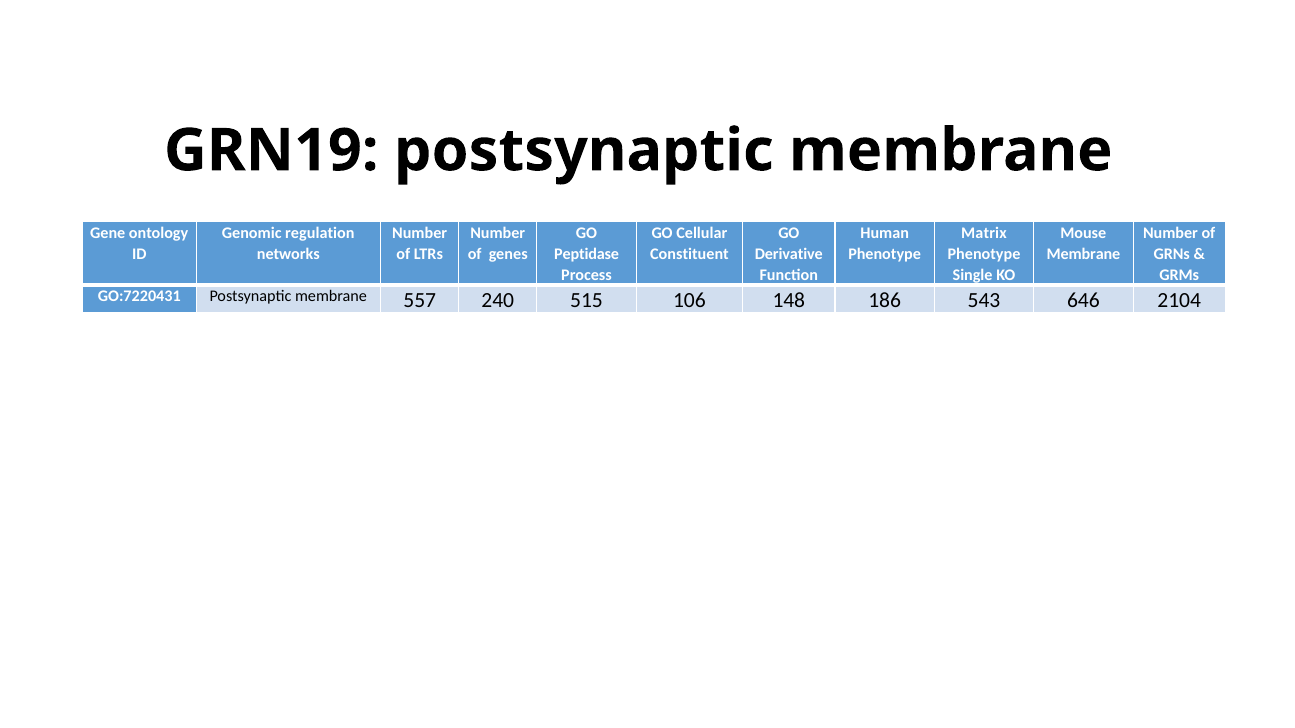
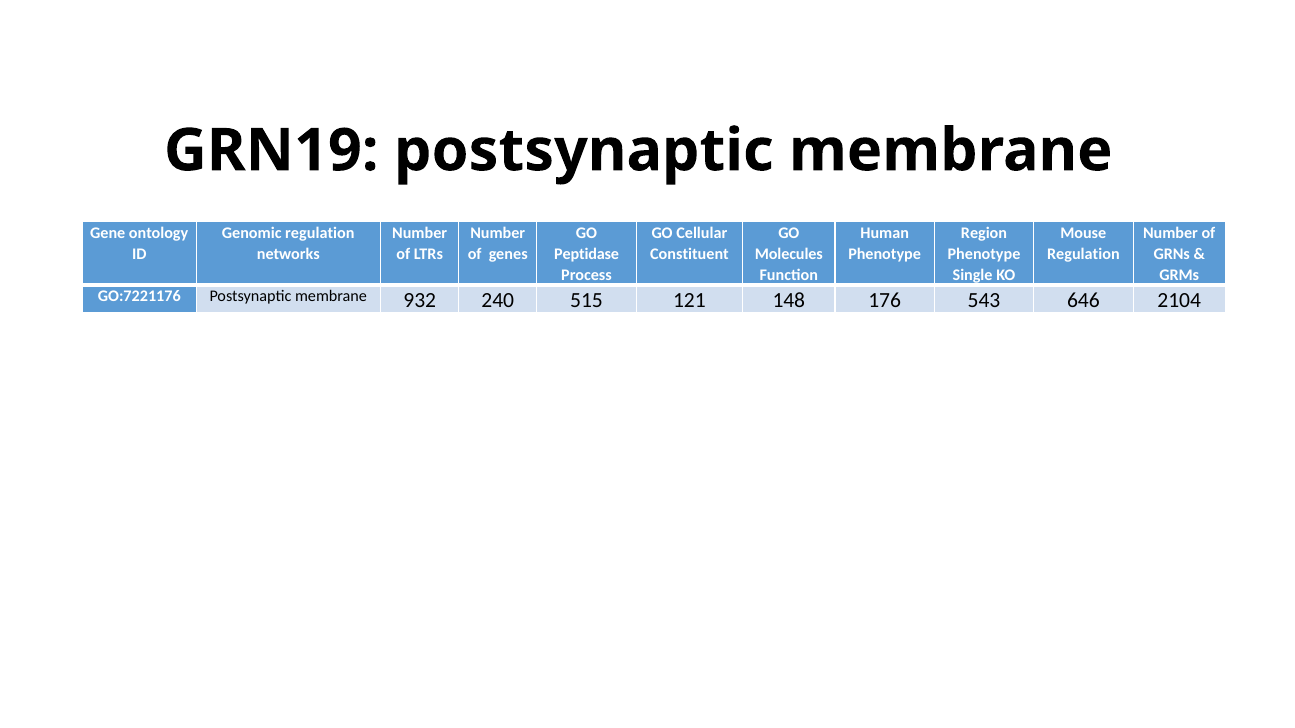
Matrix: Matrix -> Region (984, 233)
Derivative: Derivative -> Molecules (789, 254)
Membrane: Membrane -> Regulation (1083, 254)
GO:7220431: GO:7220431 -> GO:7221176 (139, 296)
557: 557 -> 932 (420, 300)
106: 106 -> 121 (689, 300)
186: 186 -> 176 (885, 300)
